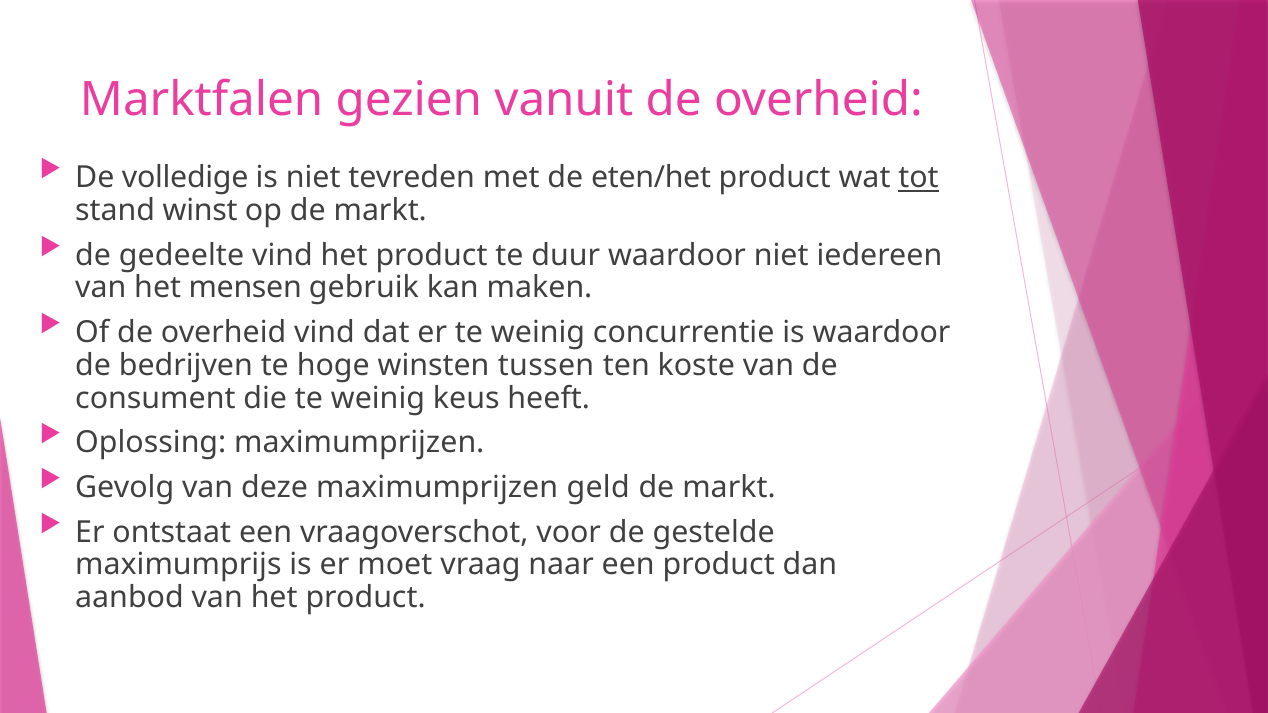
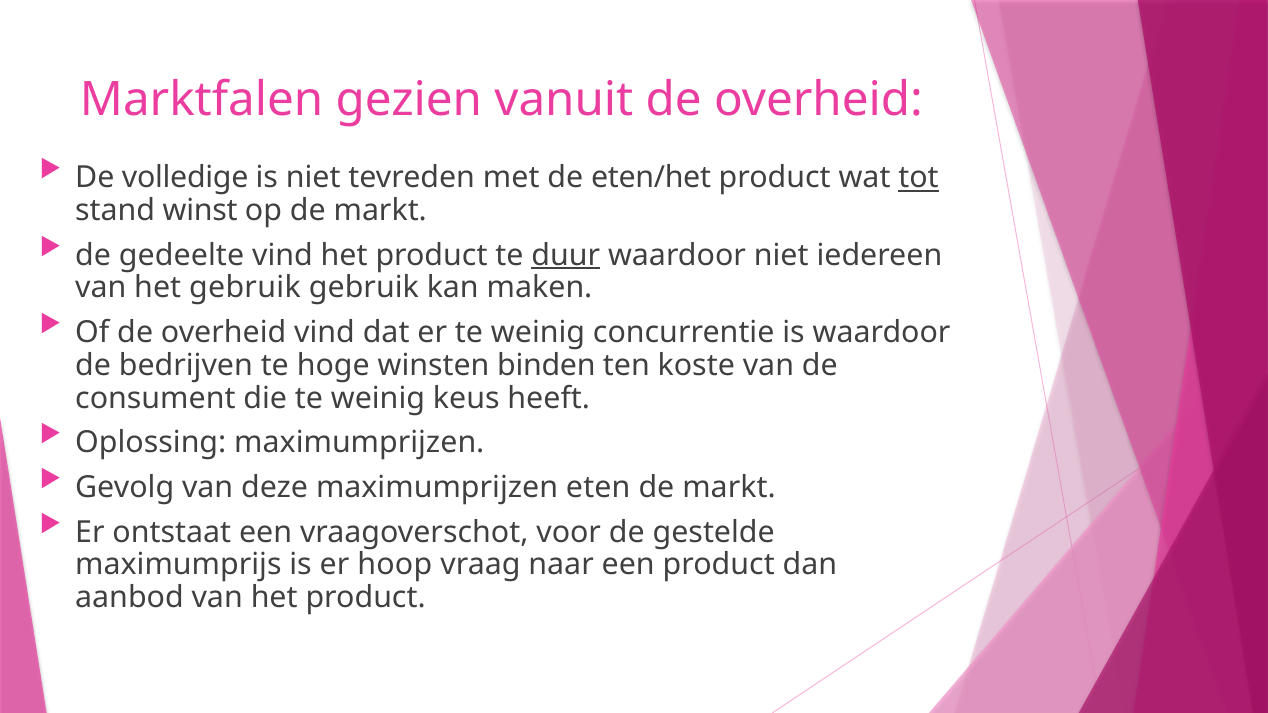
duur underline: none -> present (566, 255)
het mensen: mensen -> gebruik (245, 288)
tussen: tussen -> binden (546, 365)
geld: geld -> eten (598, 488)
moet: moet -> hoop (395, 565)
